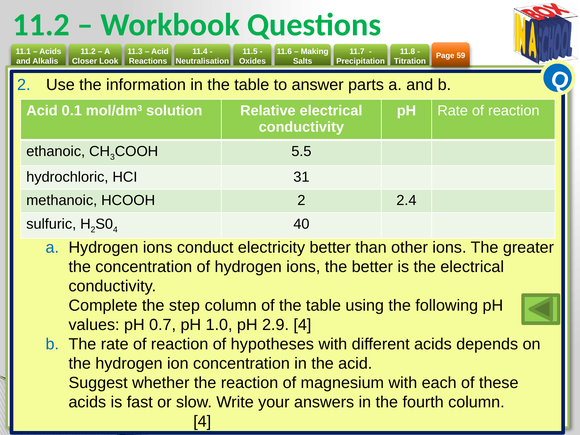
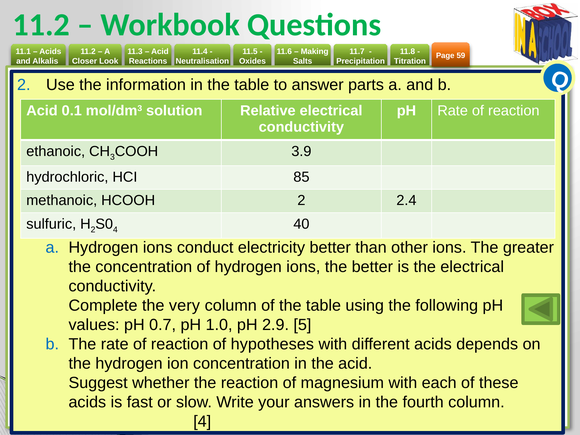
5.5: 5.5 -> 3.9 (301, 151)
31: 31 -> 85 (301, 177)
step: step -> very (184, 305)
2.9 4: 4 -> 5 (302, 325)
